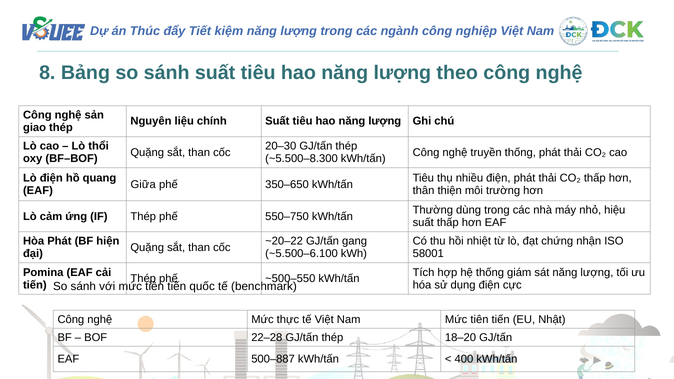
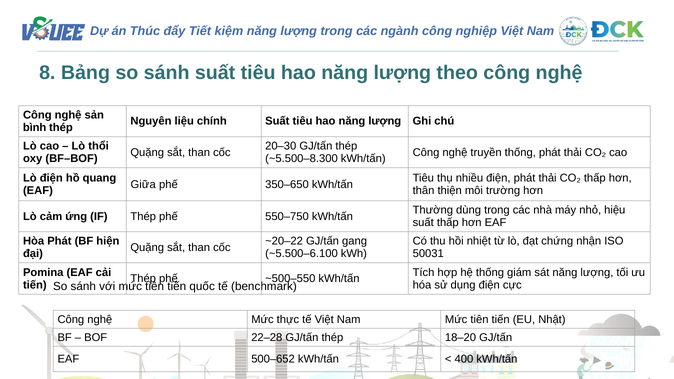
giao: giao -> bình (35, 128)
58001: 58001 -> 50031 (428, 254)
500–887: 500–887 -> 500–652 (273, 359)
